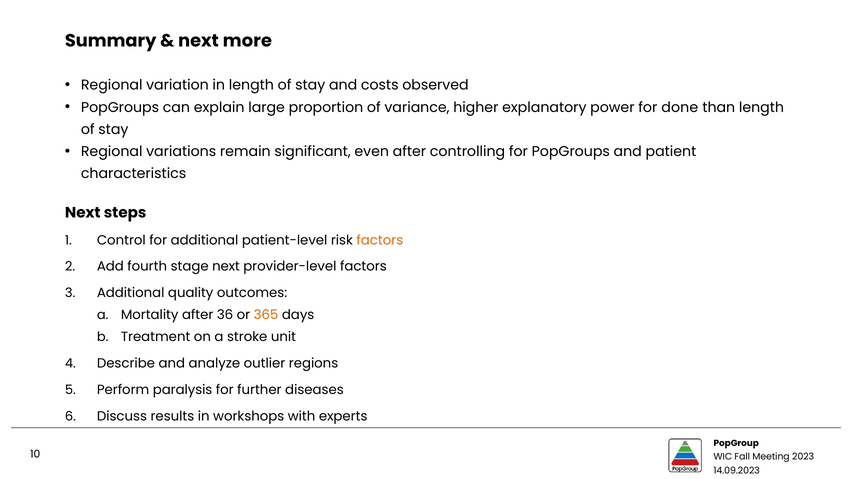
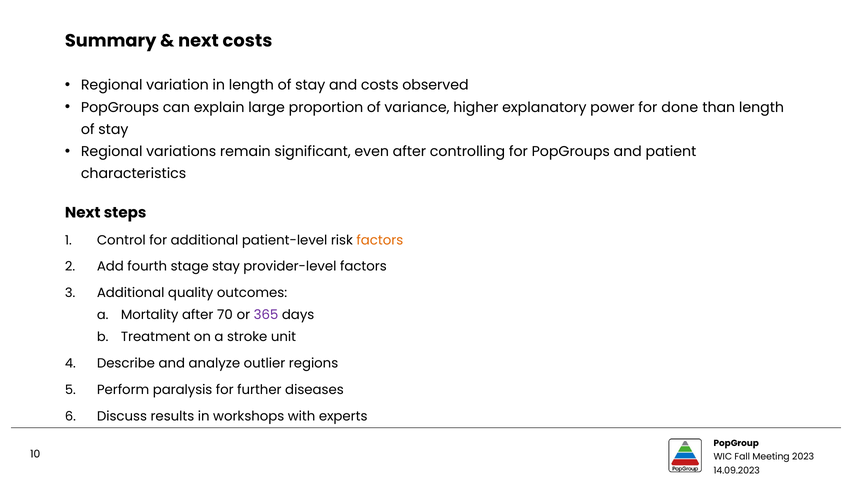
next more: more -> costs (247, 41)
stage next: next -> stay (226, 267)
36: 36 -> 70 (225, 315)
365 colour: orange -> purple (266, 315)
